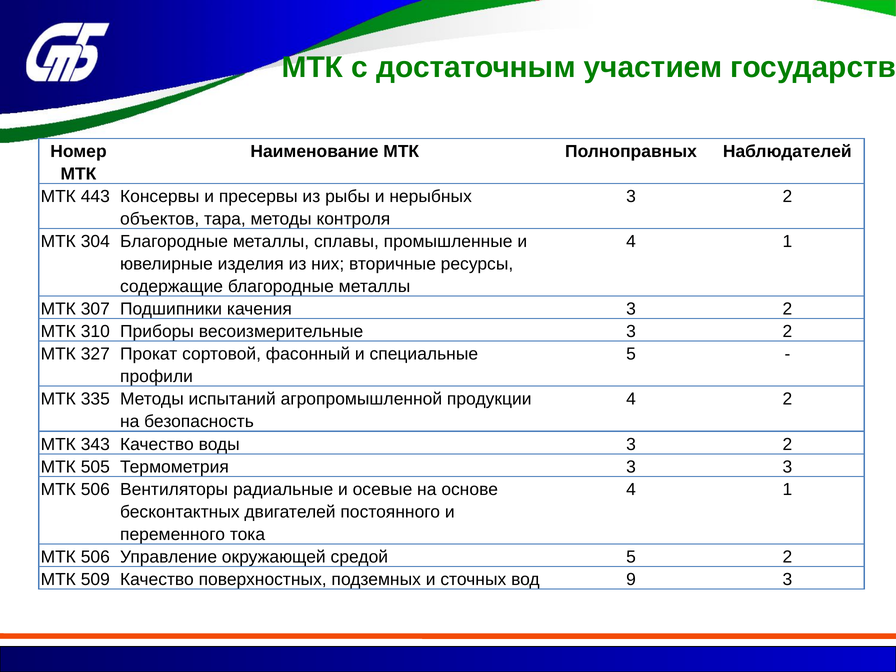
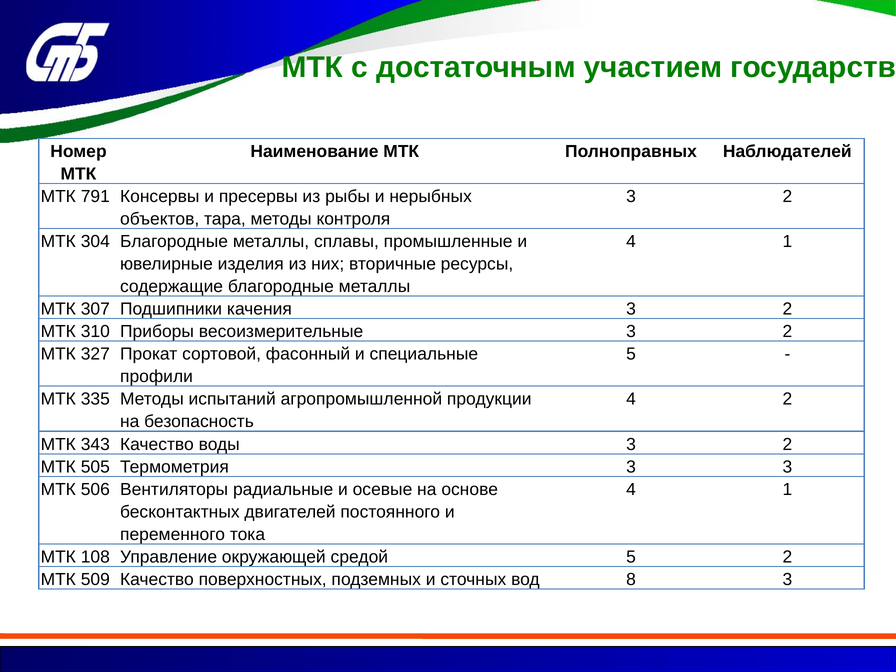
443: 443 -> 791 (95, 196)
506: 506 -> 108 (95, 557)
9: 9 -> 8 (631, 579)
